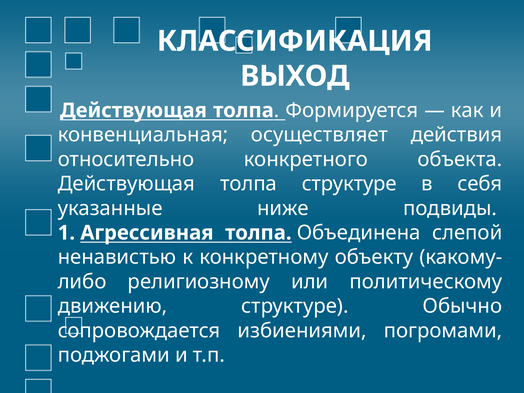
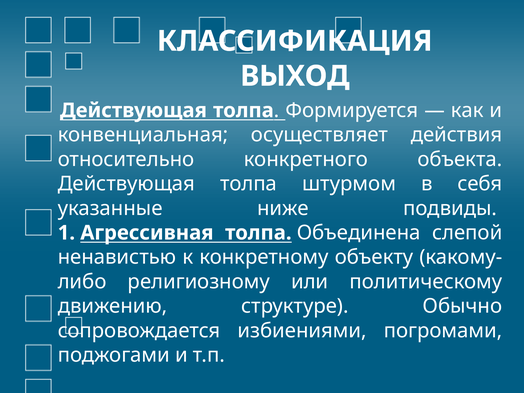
толпа структуре: структуре -> штурмом (349, 184)
